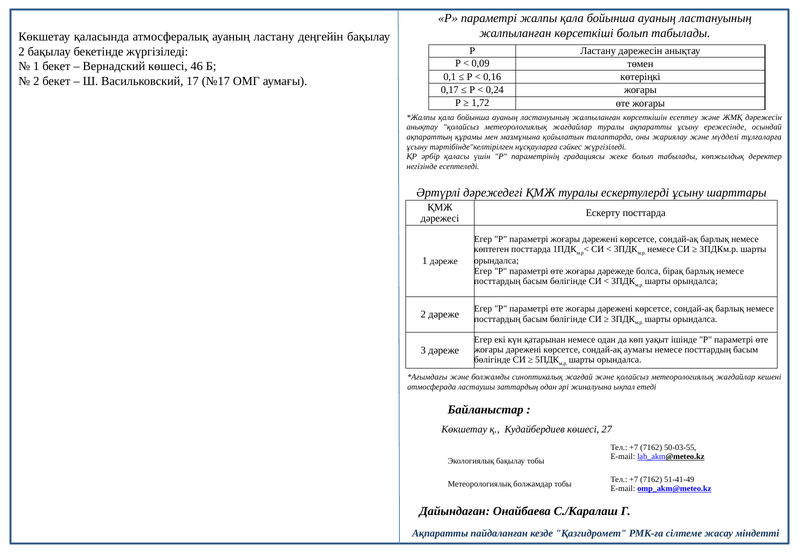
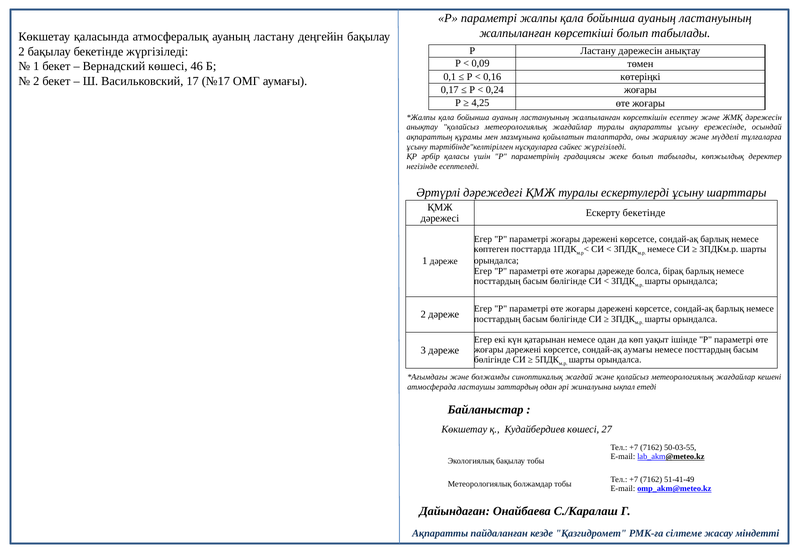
1,72: 1,72 -> 4,25 (480, 103)
Ескерту посттарда: посттарда -> бекетінде (644, 213)
